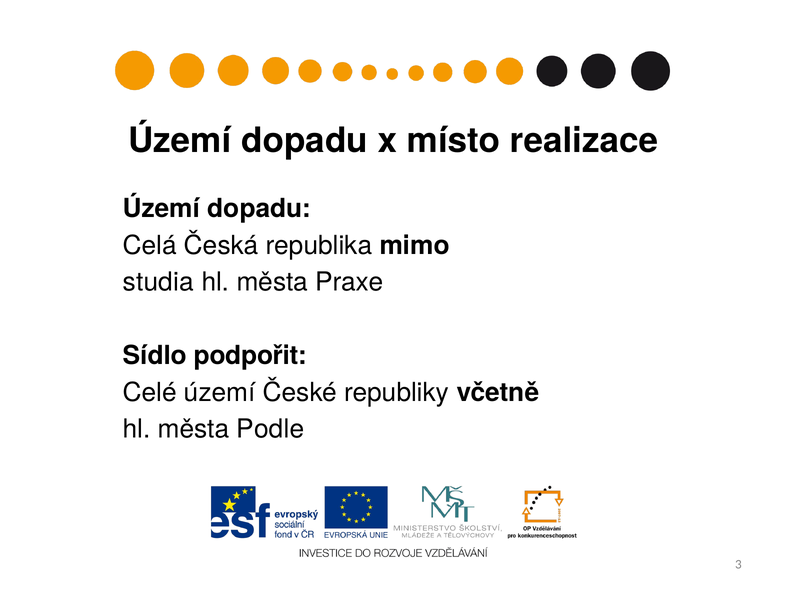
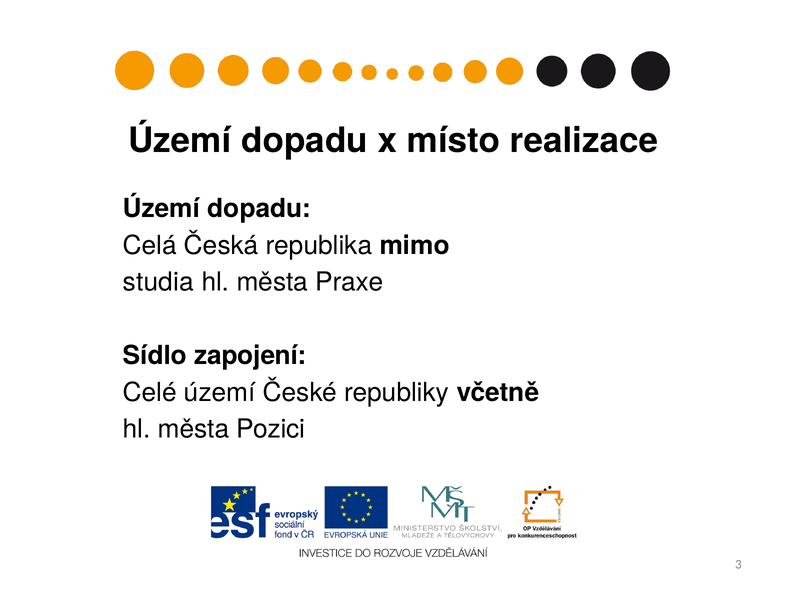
podpořit: podpořit -> zapojení (250, 356)
Podle: Podle -> Pozici (271, 430)
